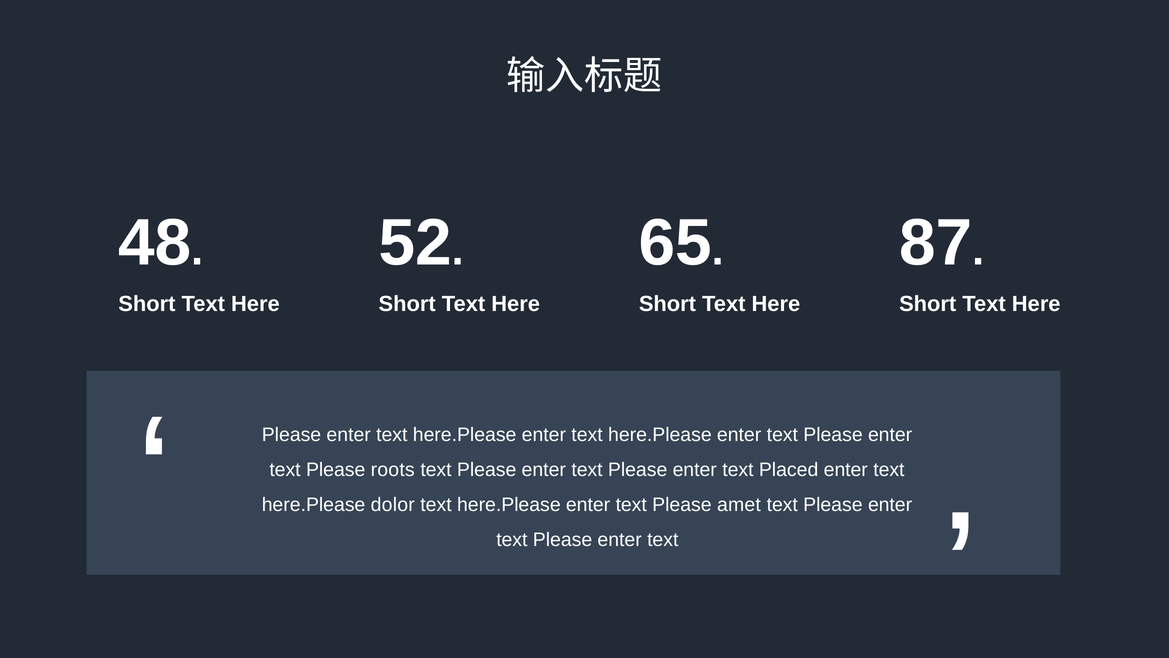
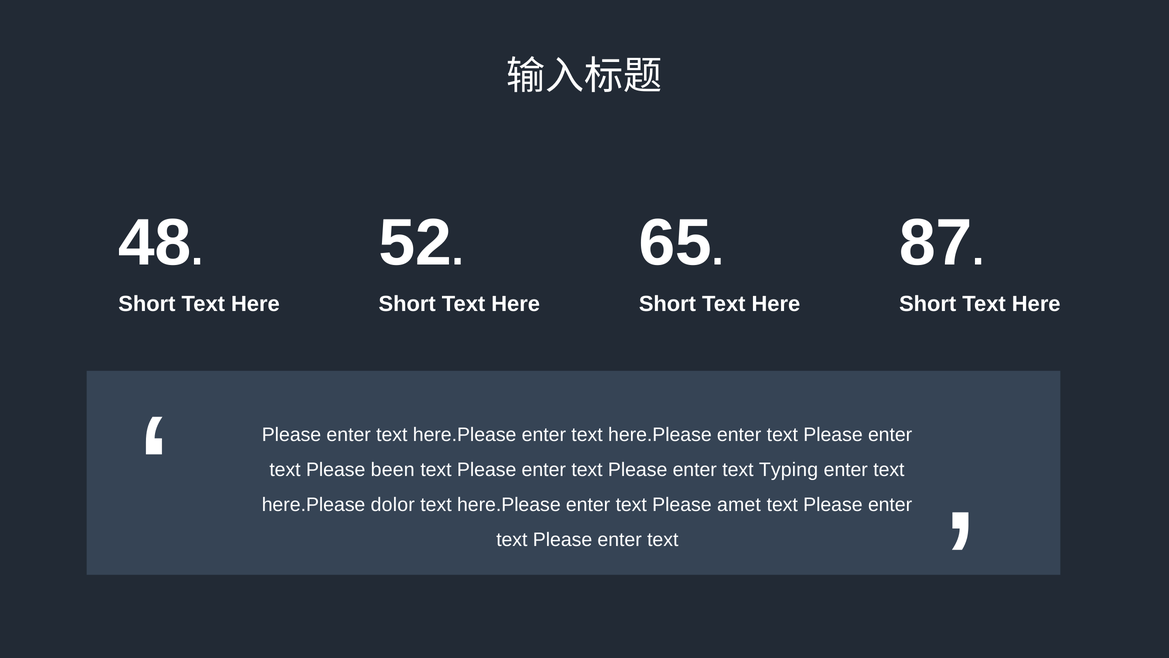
roots: roots -> been (393, 469)
Placed: Placed -> Typing (789, 469)
